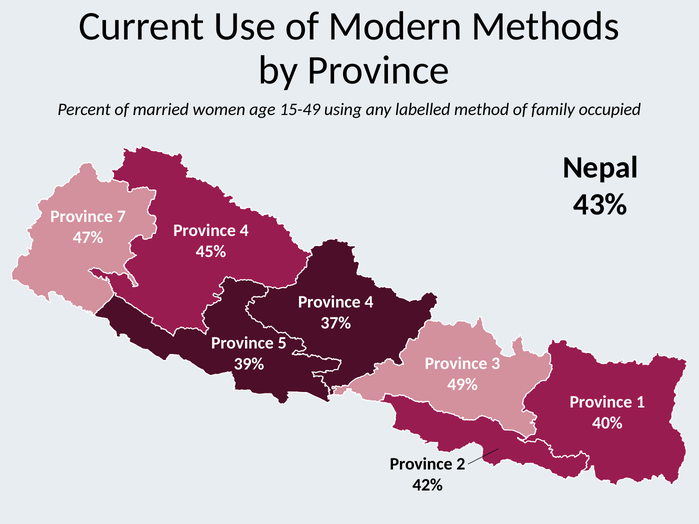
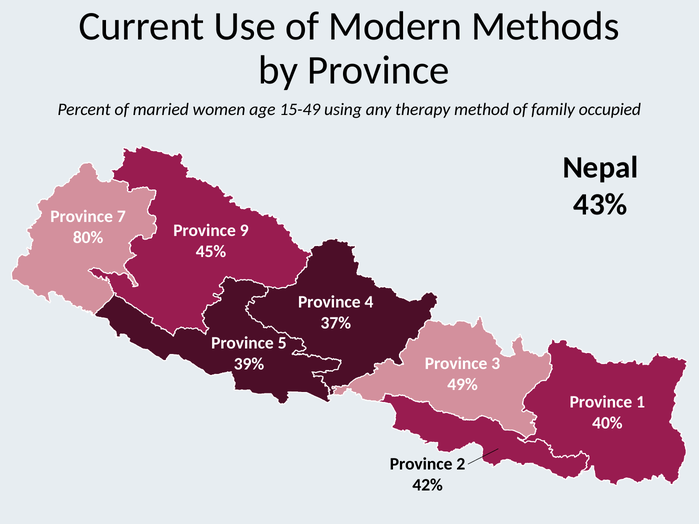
labelled: labelled -> therapy (423, 109)
4: 4 -> 9 (244, 231)
47%: 47% -> 80% (88, 237)
